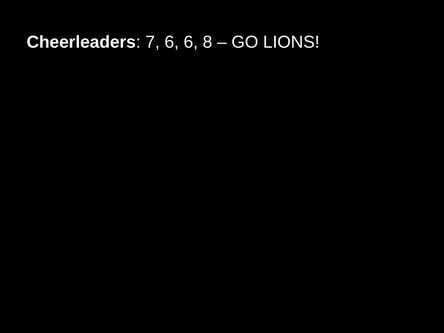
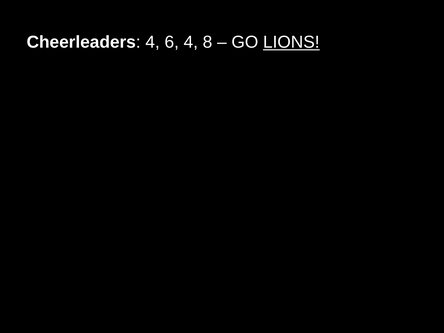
Cheerleaders 7: 7 -> 4 (153, 42)
6 6: 6 -> 4 (191, 42)
LIONS underline: none -> present (291, 42)
